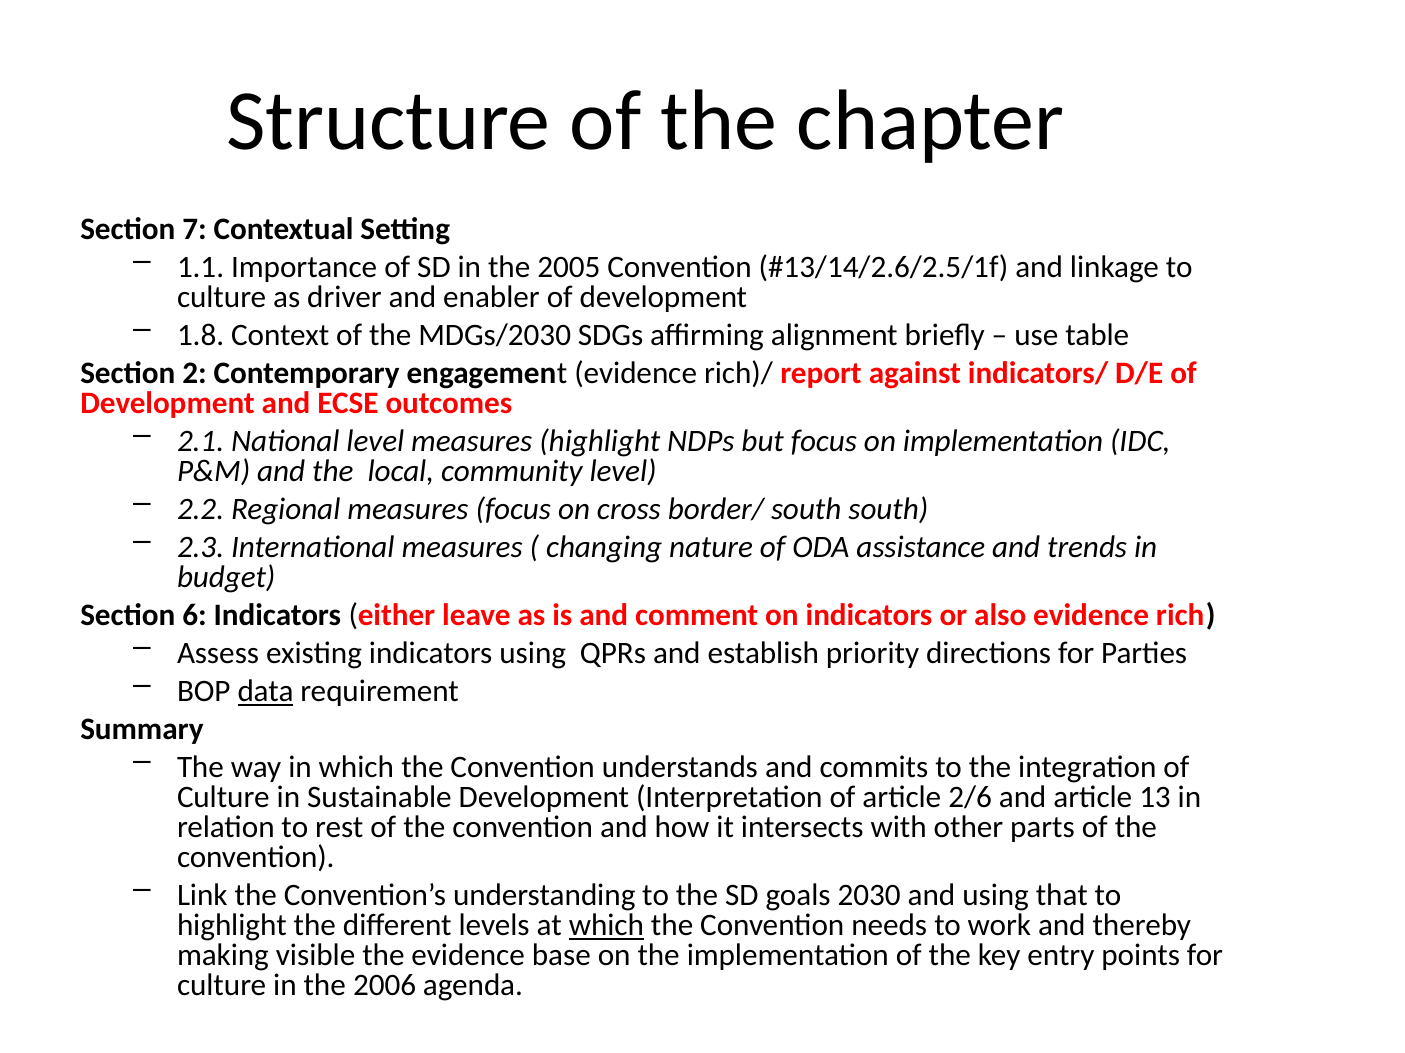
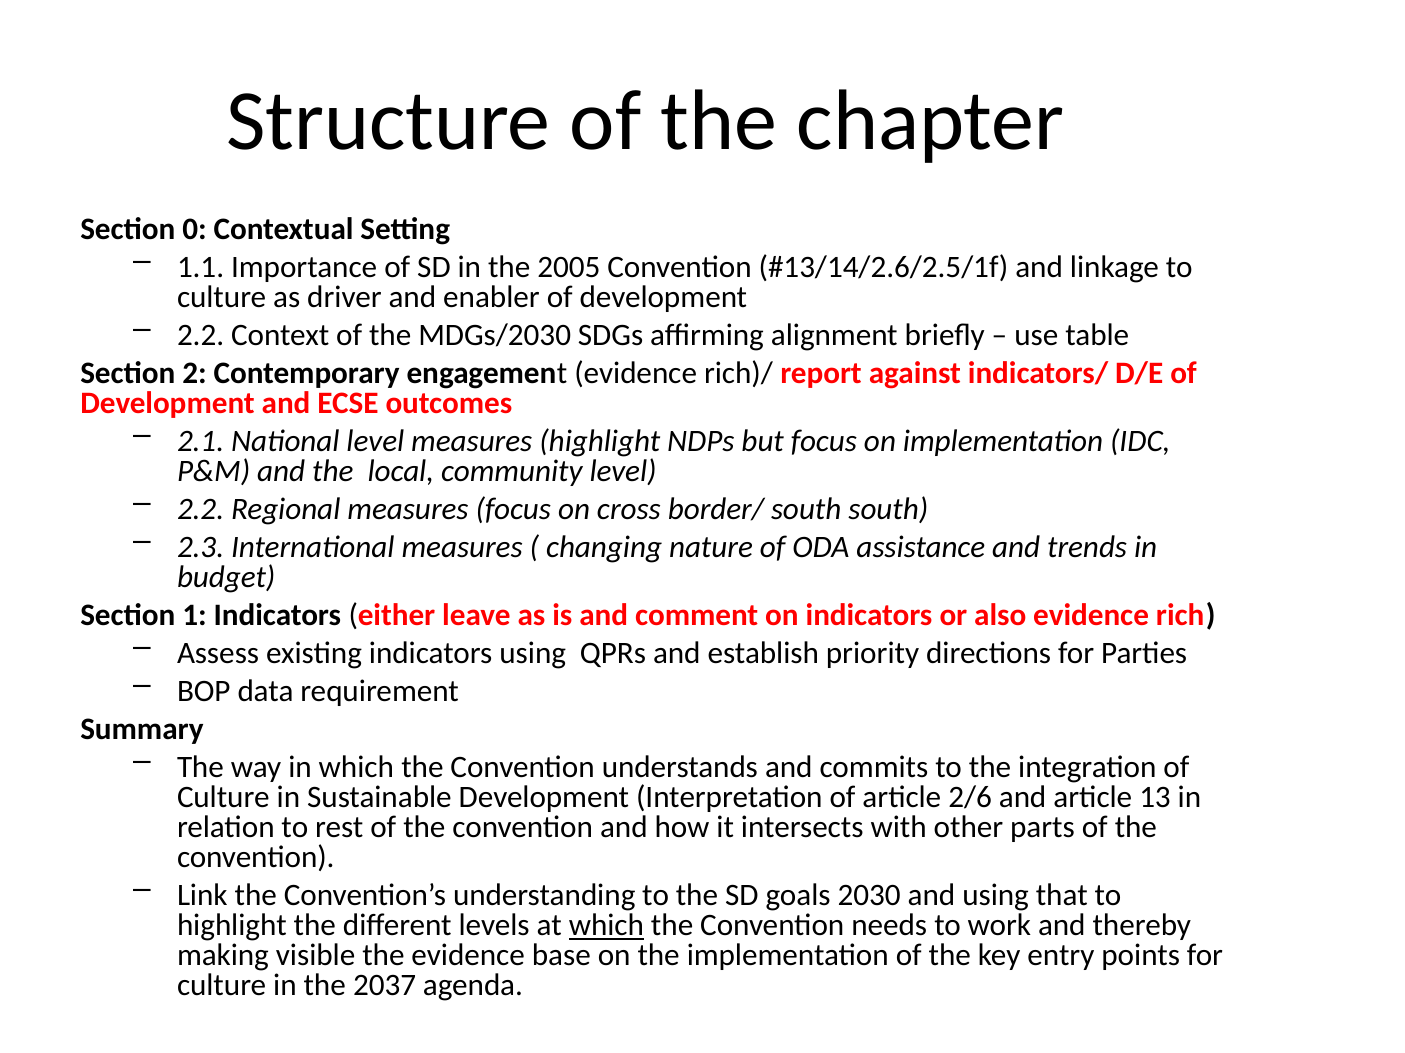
7: 7 -> 0 (195, 230)
1.8: 1.8 -> 2.2 (201, 336)
6: 6 -> 1 (195, 616)
data underline: present -> none (266, 692)
2006: 2006 -> 2037 (385, 986)
